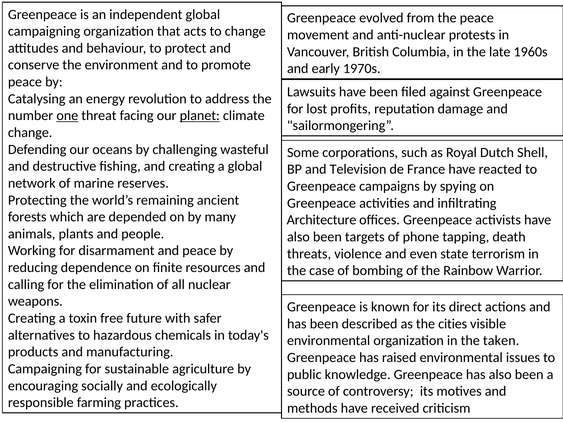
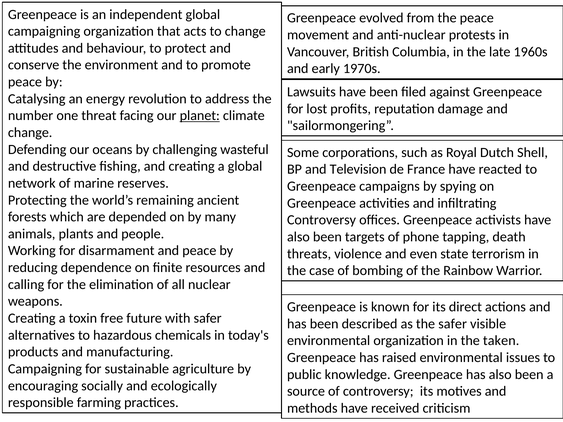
one underline: present -> none (67, 116)
Architecture: Architecture -> Controversy (322, 220)
the cities: cities -> safer (453, 324)
